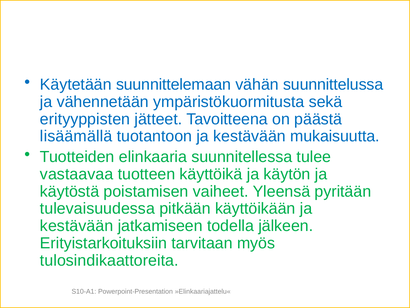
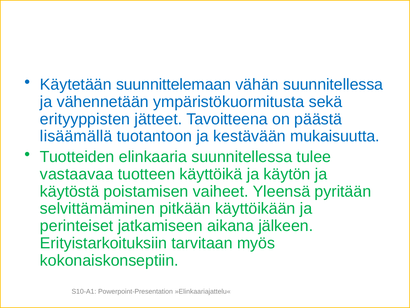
vähän suunnittelussa: suunnittelussa -> suunnitellessa (333, 84)
tulevaisuudessa: tulevaisuudessa -> selvittämäminen (97, 208)
kestävään: kestävään -> perinteiset (77, 226)
todella: todella -> aikana (231, 226)
tulosindikaattoreita: tulosindikaattoreita -> kokonaiskonseptiin (109, 260)
